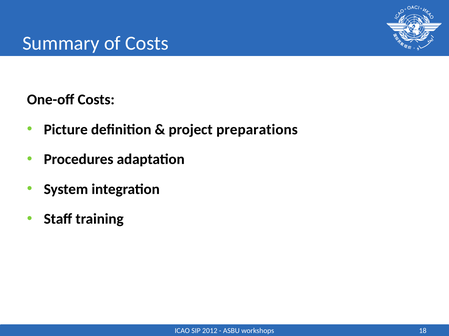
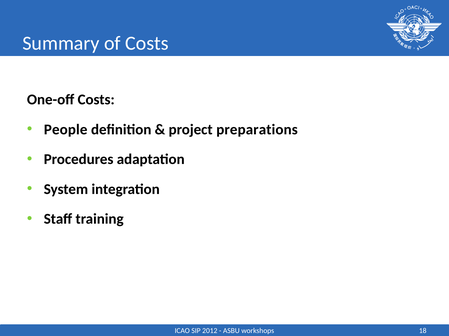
Picture: Picture -> People (66, 130)
